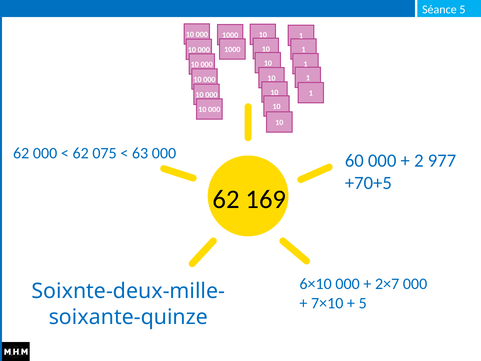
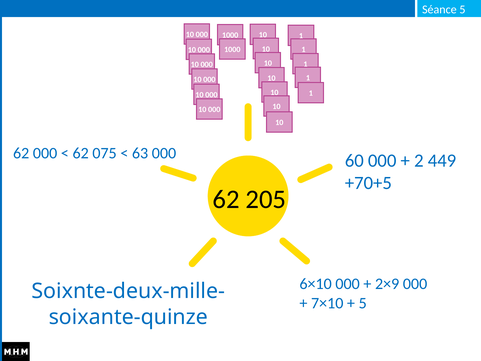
977: 977 -> 449 (442, 160)
169: 169 -> 205 (266, 199)
2×7: 2×7 -> 2×9 (387, 284)
